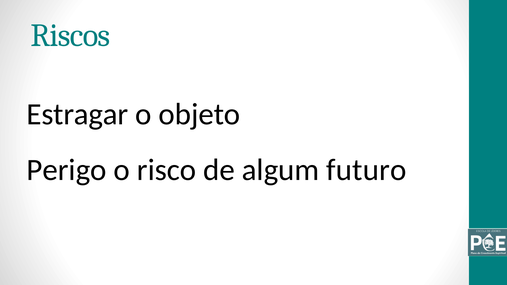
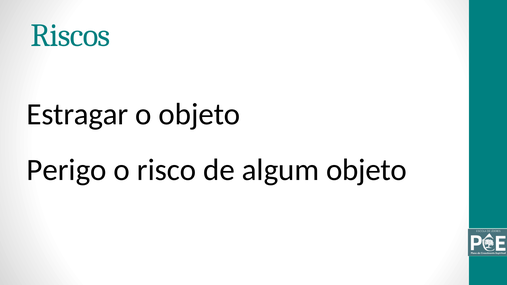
algum futuro: futuro -> objeto (367, 170)
